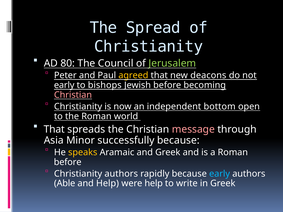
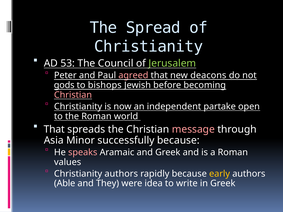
80: 80 -> 53 (68, 63)
agreed colour: yellow -> pink (133, 76)
early: early -> gods (64, 85)
bottom: bottom -> partake (220, 107)
speaks colour: yellow -> pink (83, 152)
before: before -> values (68, 162)
early colour: light blue -> yellow (220, 174)
and Help: Help -> They (108, 184)
were help: help -> idea (154, 184)
